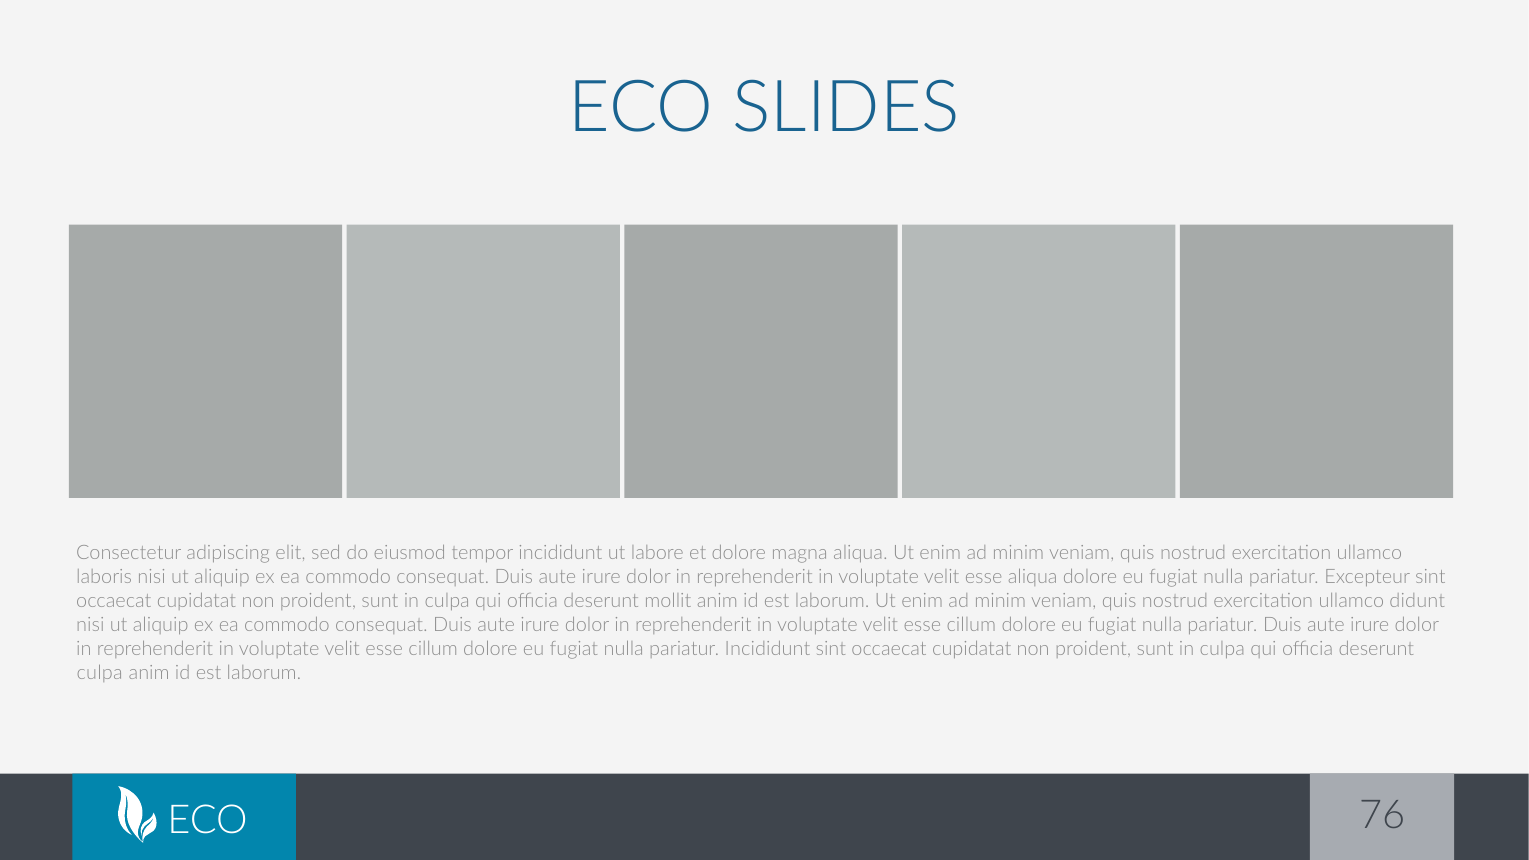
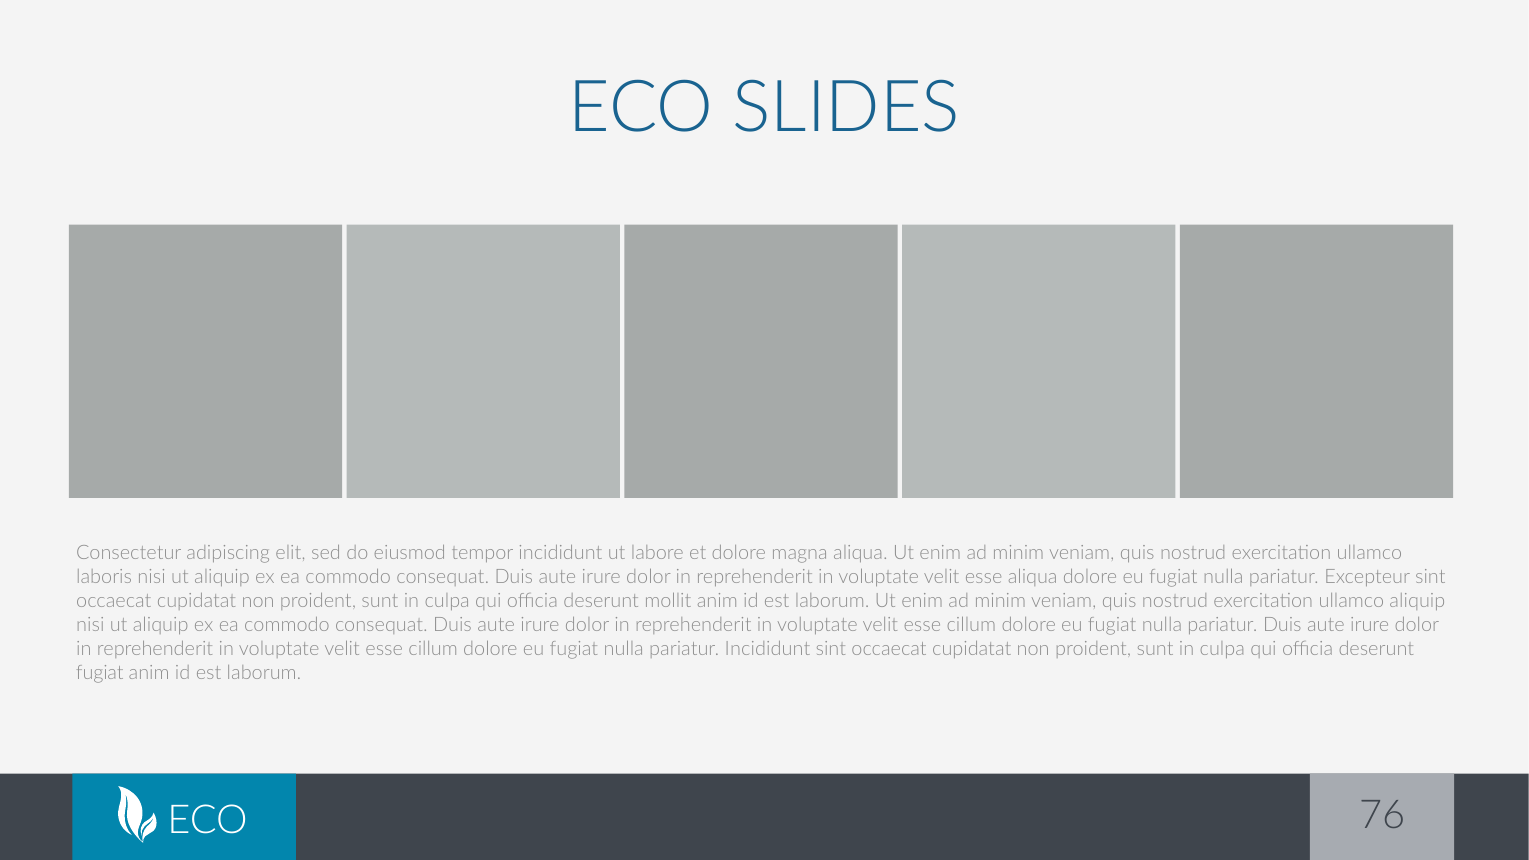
ullamco didunt: didunt -> aliquip (1417, 601)
culpa: culpa -> fugiat (100, 673)
